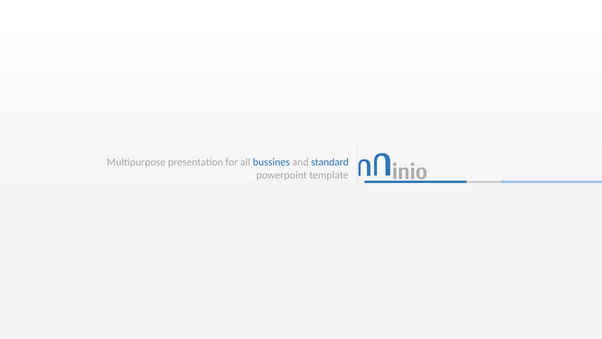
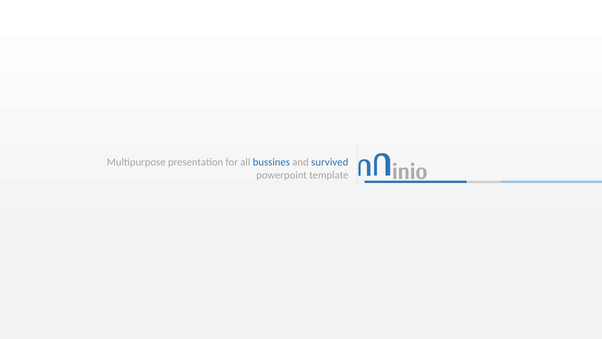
standard: standard -> survived (330, 162)
